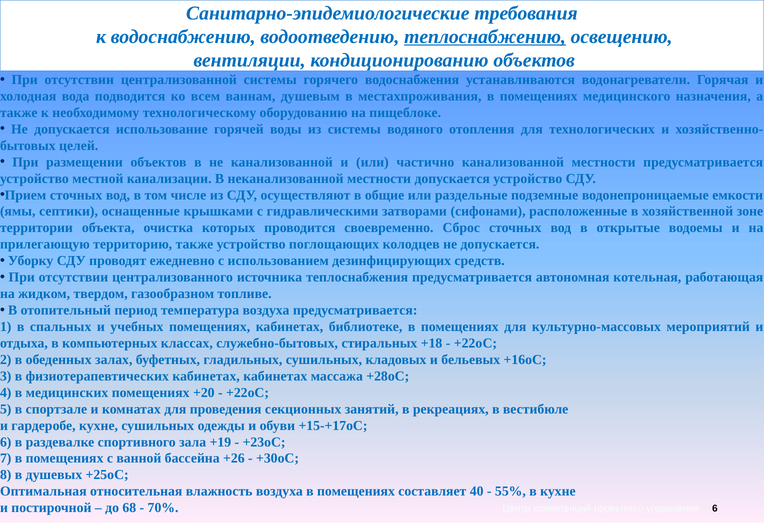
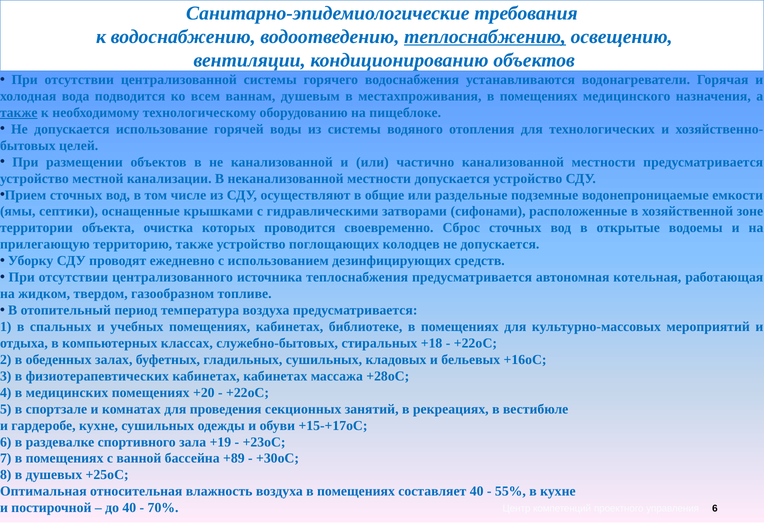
также underline: none -> present (19, 113)
+26: +26 -> +89 (234, 458)
до 68: 68 -> 40 (129, 508)
